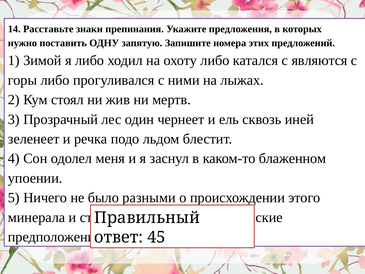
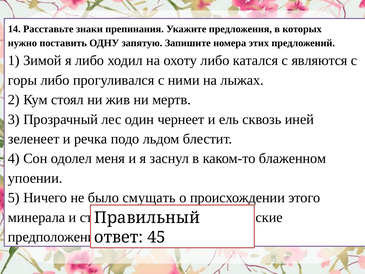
разными: разными -> смущать (149, 198)
